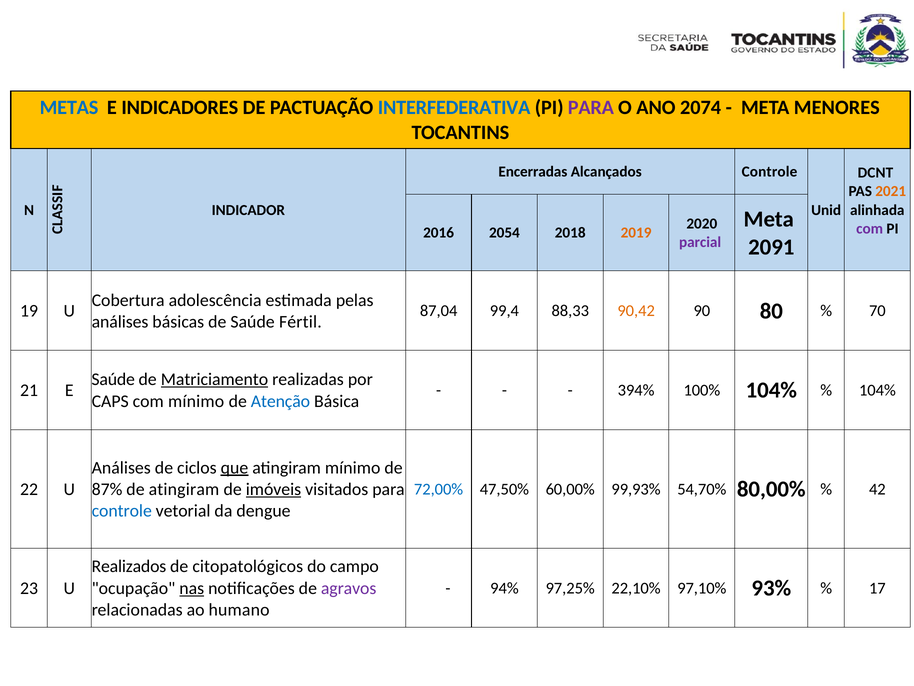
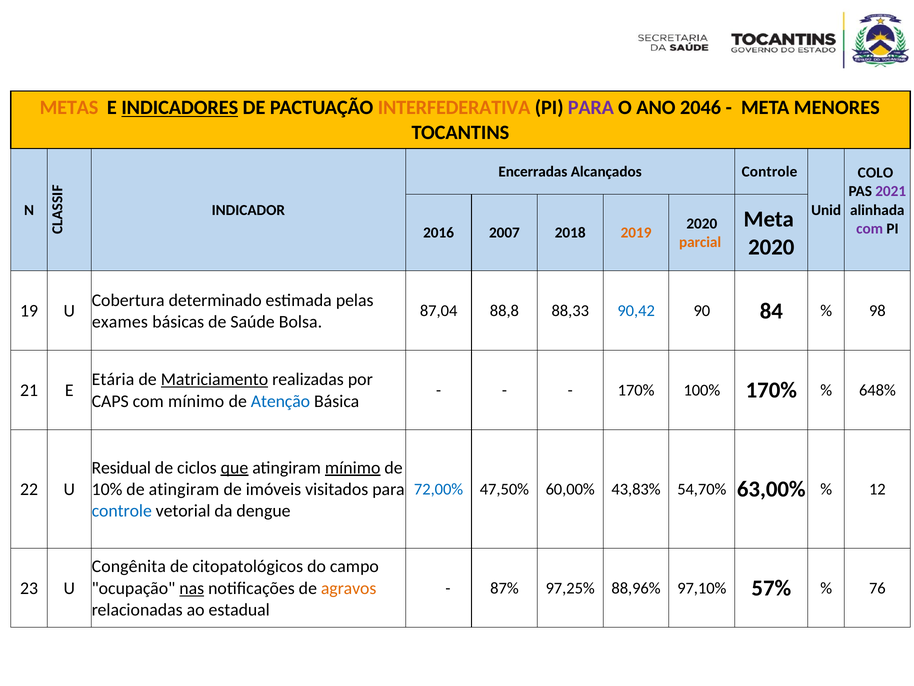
METAS colour: blue -> orange (69, 108)
INDICADORES underline: none -> present (180, 108)
INTERFEDERATIVA colour: blue -> orange (454, 108)
2074: 2074 -> 2046 (701, 108)
DCNT: DCNT -> COLO (875, 173)
2021 colour: orange -> purple (891, 191)
2054: 2054 -> 2007 (504, 233)
parcial colour: purple -> orange (700, 242)
2091: 2091 -> 2020 (771, 247)
adolescência: adolescência -> determinado (215, 300)
99,4: 99,4 -> 88,8 (504, 311)
90,42 colour: orange -> blue (636, 311)
80: 80 -> 84 (771, 311)
70: 70 -> 98 (877, 311)
análises: análises -> exames (120, 322)
Fértil: Fértil -> Bolsa (300, 322)
Saúde: Saúde -> Etária (113, 379)
394%: 394% -> 170% (636, 390)
100% 104%: 104% -> 170% (771, 390)
104%: 104% -> 648% (877, 390)
Análises: Análises -> Residual (121, 467)
mínimo underline: none -> present (353, 467)
87%: 87% -> 10% (107, 489)
imóveis underline: present -> none (273, 489)
99,93%: 99,93% -> 43,83% (636, 489)
80,00%: 80,00% -> 63,00% (771, 489)
42: 42 -> 12 (877, 489)
Realizados: Realizados -> Congênita (129, 566)
agravos colour: purple -> orange (349, 588)
94%: 94% -> 87% (504, 588)
22,10%: 22,10% -> 88,96% (636, 588)
93%: 93% -> 57% (771, 588)
17: 17 -> 76 (877, 588)
humano: humano -> estadual (239, 609)
